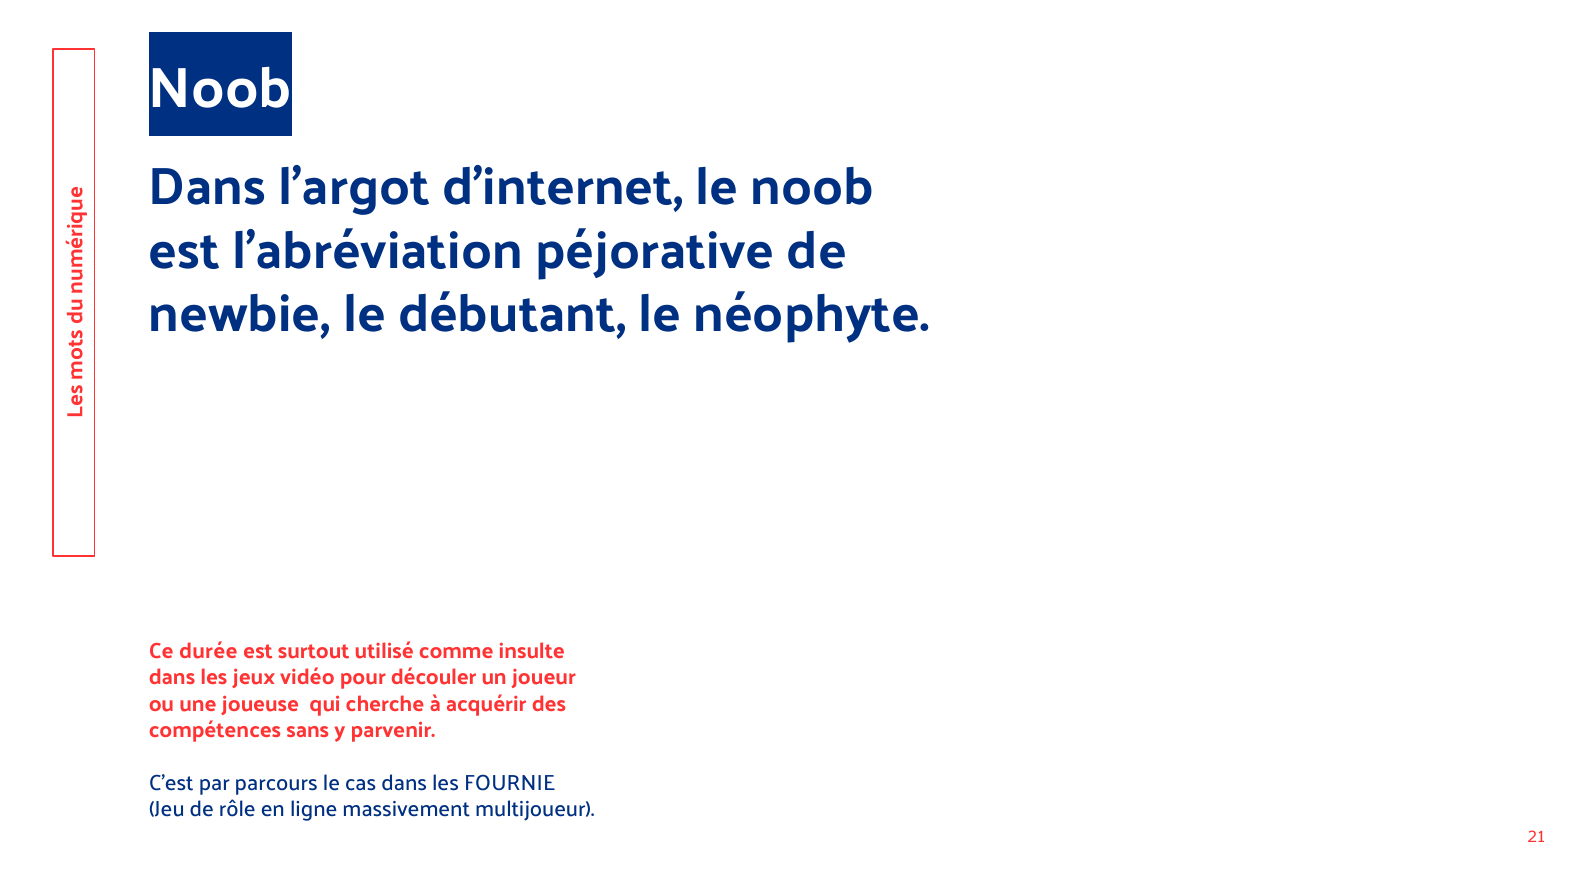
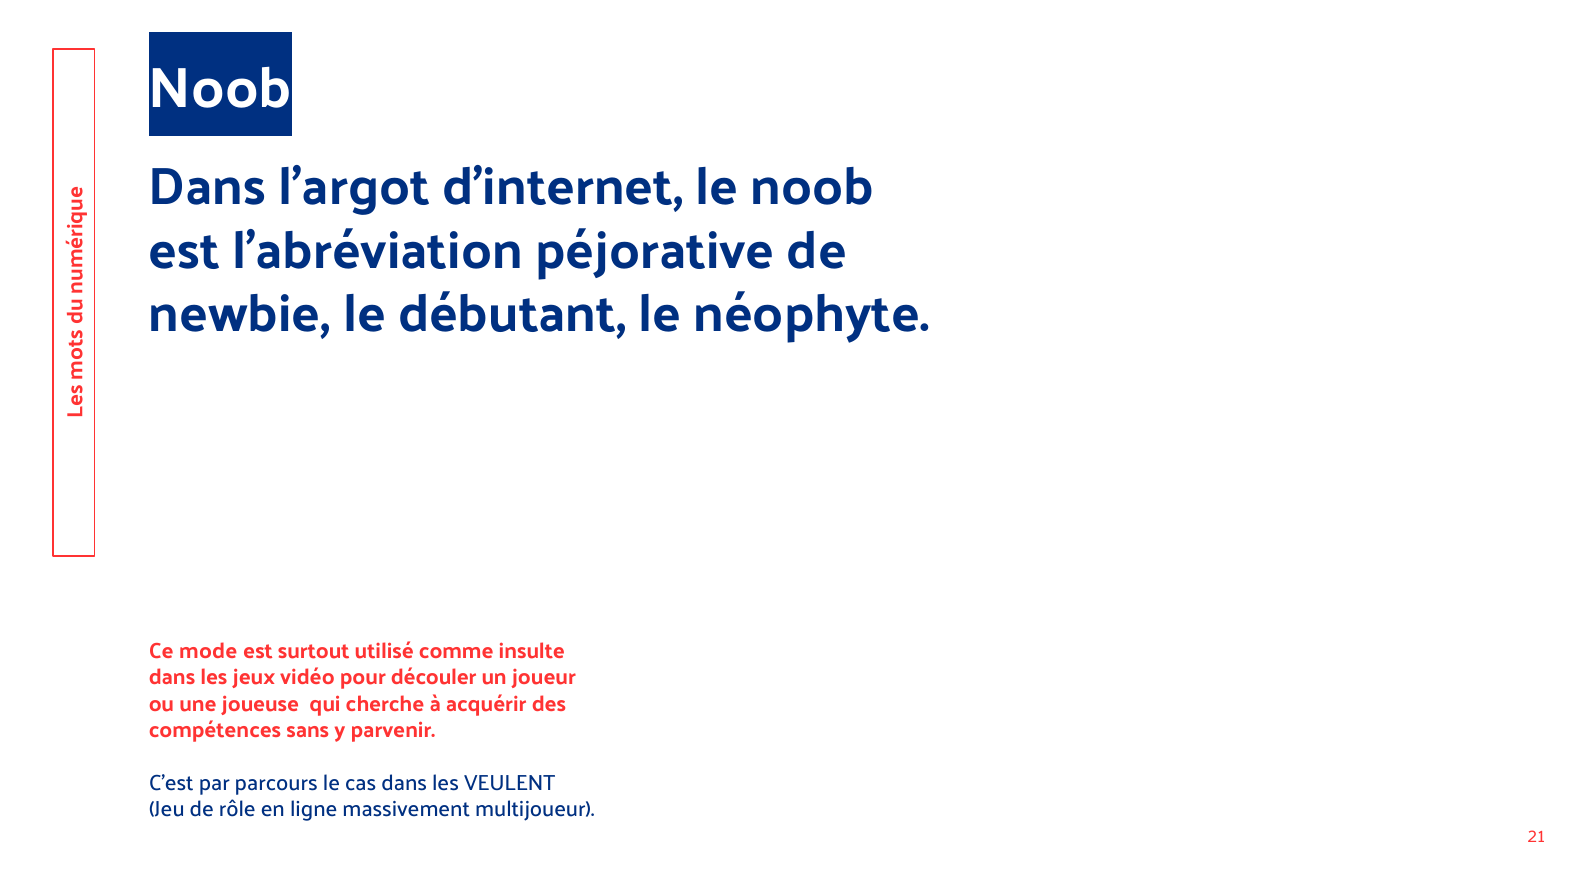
durée: durée -> mode (208, 651)
FOURNIE: FOURNIE -> VEULENT (510, 783)
